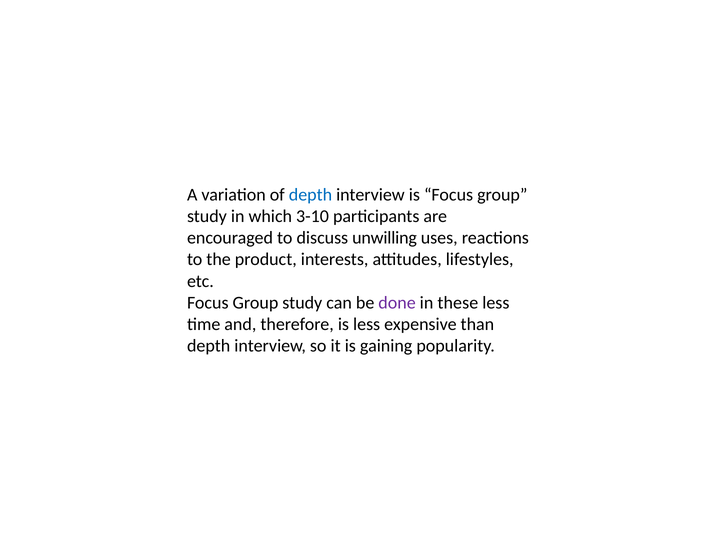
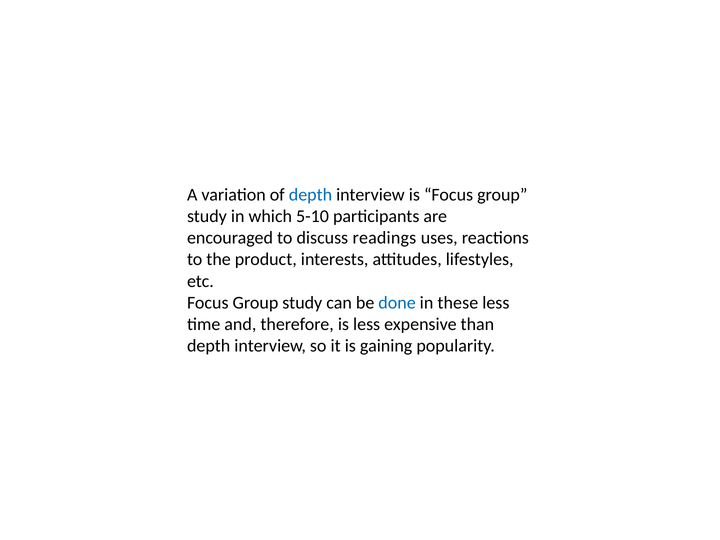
3-10: 3-10 -> 5-10 (313, 216)
unwilling: unwilling -> readings (384, 238)
done colour: purple -> blue (397, 303)
